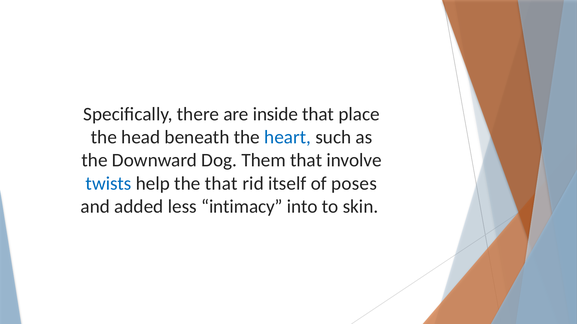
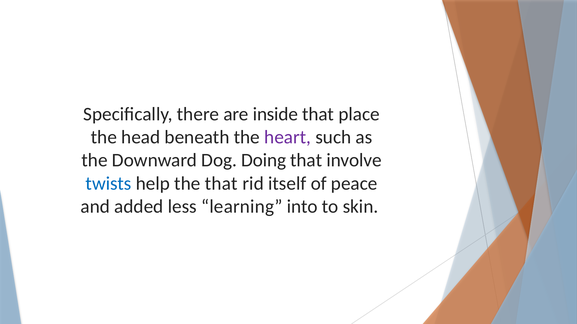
heart colour: blue -> purple (288, 138)
Them: Them -> Doing (264, 161)
poses: poses -> peace (354, 184)
intimacy: intimacy -> learning (242, 207)
